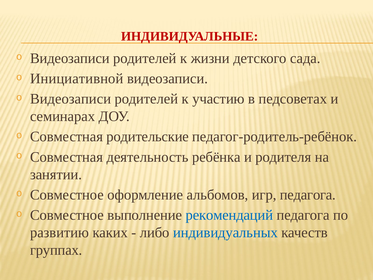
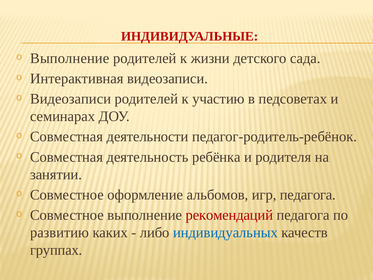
Видеозаписи: Видеозаписи -> Выполнение (70, 58)
Инициативной: Инициативной -> Интерактивная (77, 79)
родительские: родительские -> деятельности (148, 137)
рекомендаций colour: blue -> red (229, 215)
